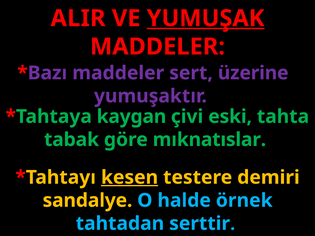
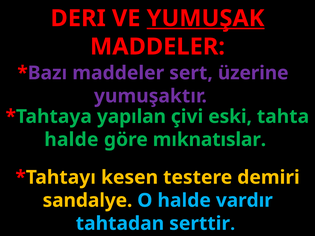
ALIR: ALIR -> DERI (78, 18)
kaygan: kaygan -> yapılan (131, 117)
tabak: tabak -> halde (71, 140)
kesen underline: present -> none (130, 178)
örnek: örnek -> vardır (244, 201)
